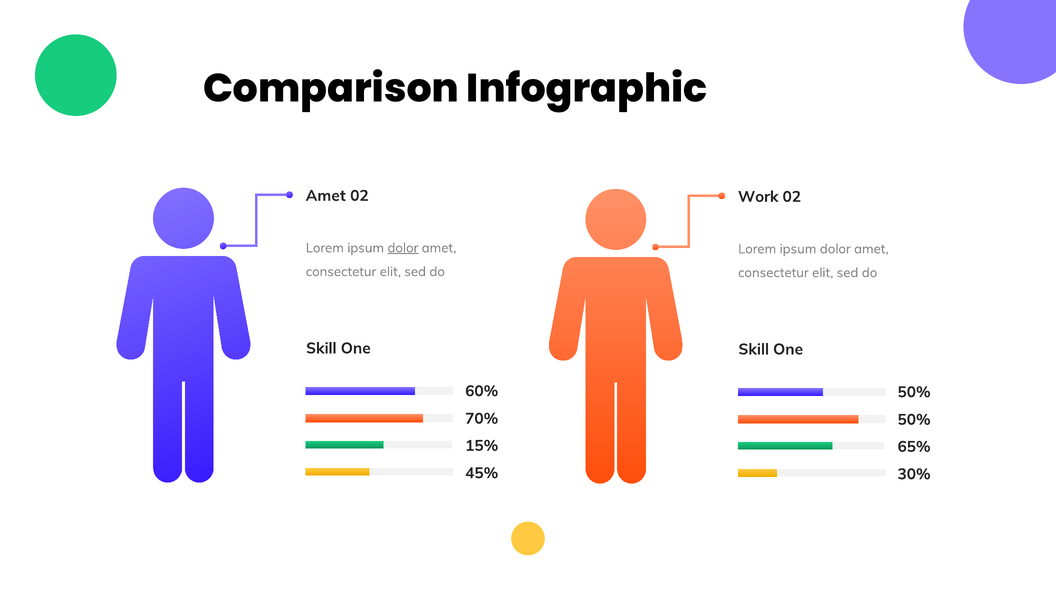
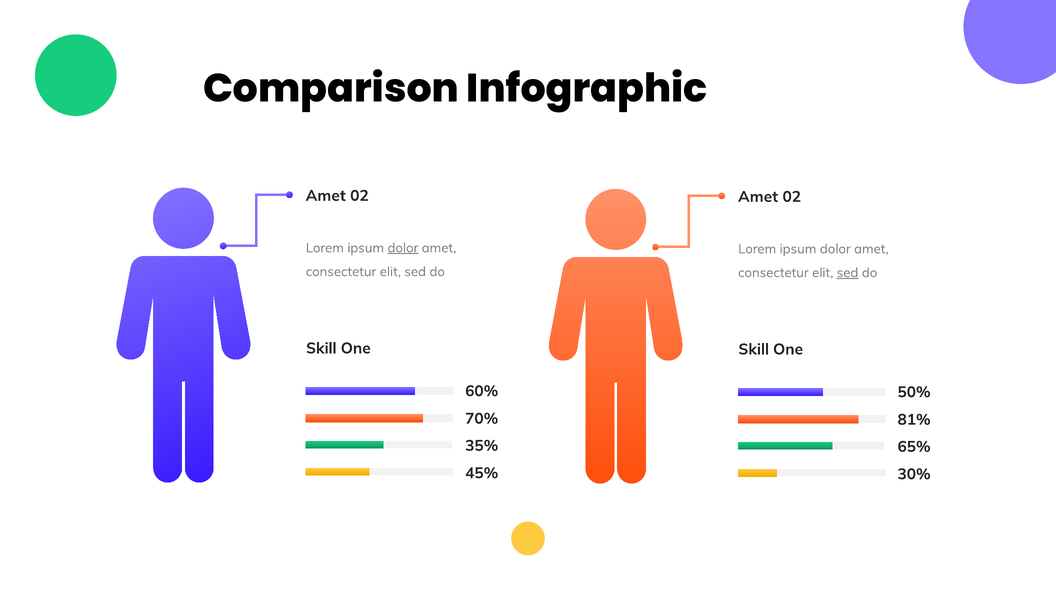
Work: Work -> Amet (758, 197)
sed underline: none -> present (848, 273)
50%: 50% -> 81% (914, 420)
15%: 15% -> 35% (482, 446)
